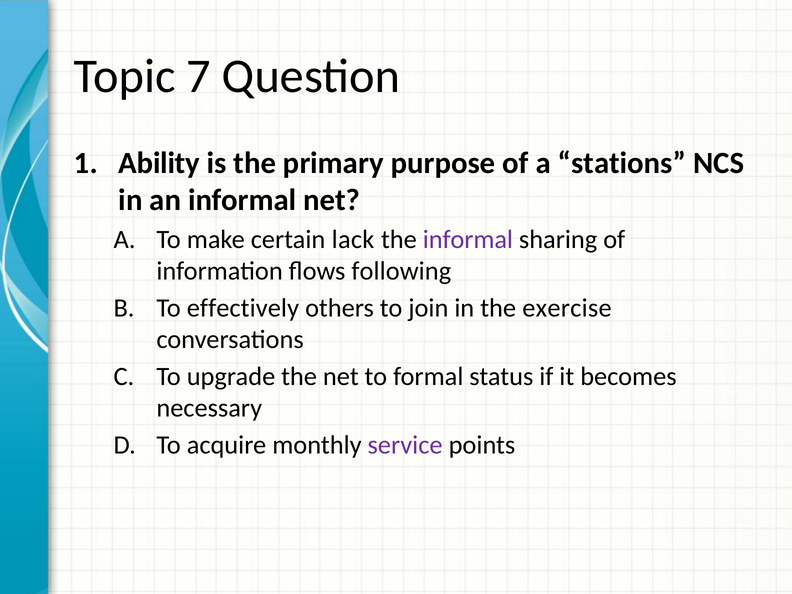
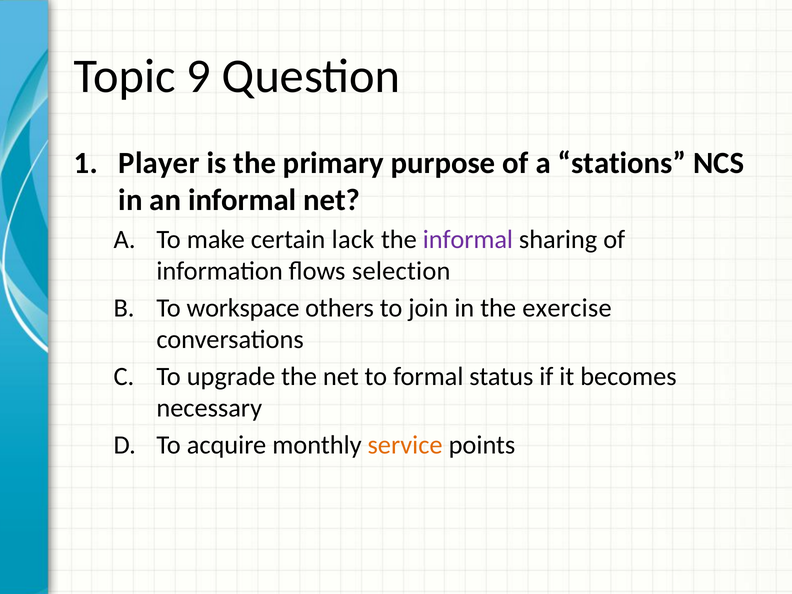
7: 7 -> 9 (199, 76)
Ability: Ability -> Player (159, 163)
following: following -> selection (401, 271)
effectively: effectively -> workspace (243, 308)
service colour: purple -> orange (405, 445)
